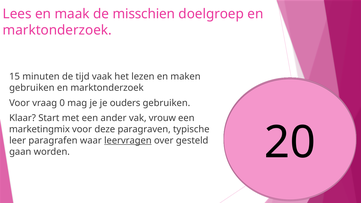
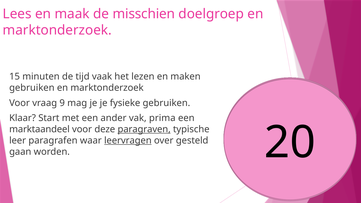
0: 0 -> 9 (62, 103)
ouders: ouders -> fysieke (125, 103)
vrouw: vrouw -> prima (162, 118)
marketingmix: marketingmix -> marktaandeel (39, 129)
paragraven underline: none -> present (144, 129)
